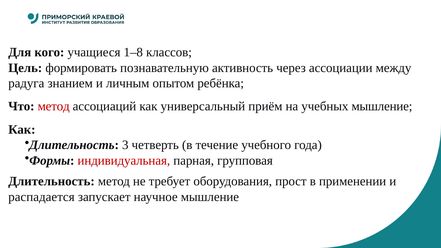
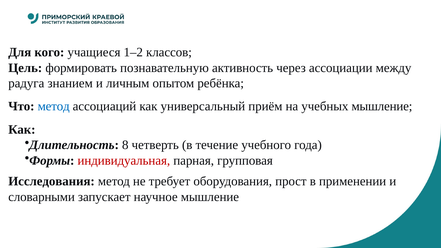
1–8: 1–8 -> 1–2 (133, 52)
метод colour: red -> blue (54, 106)
3: 3 -> 8 (125, 145)
Длительность: Длительность -> Исследования (51, 181)
распадается: распадается -> словарными (42, 197)
